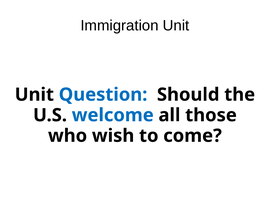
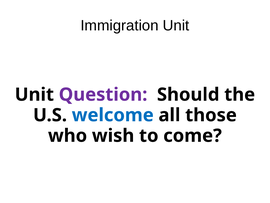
Question colour: blue -> purple (103, 94)
